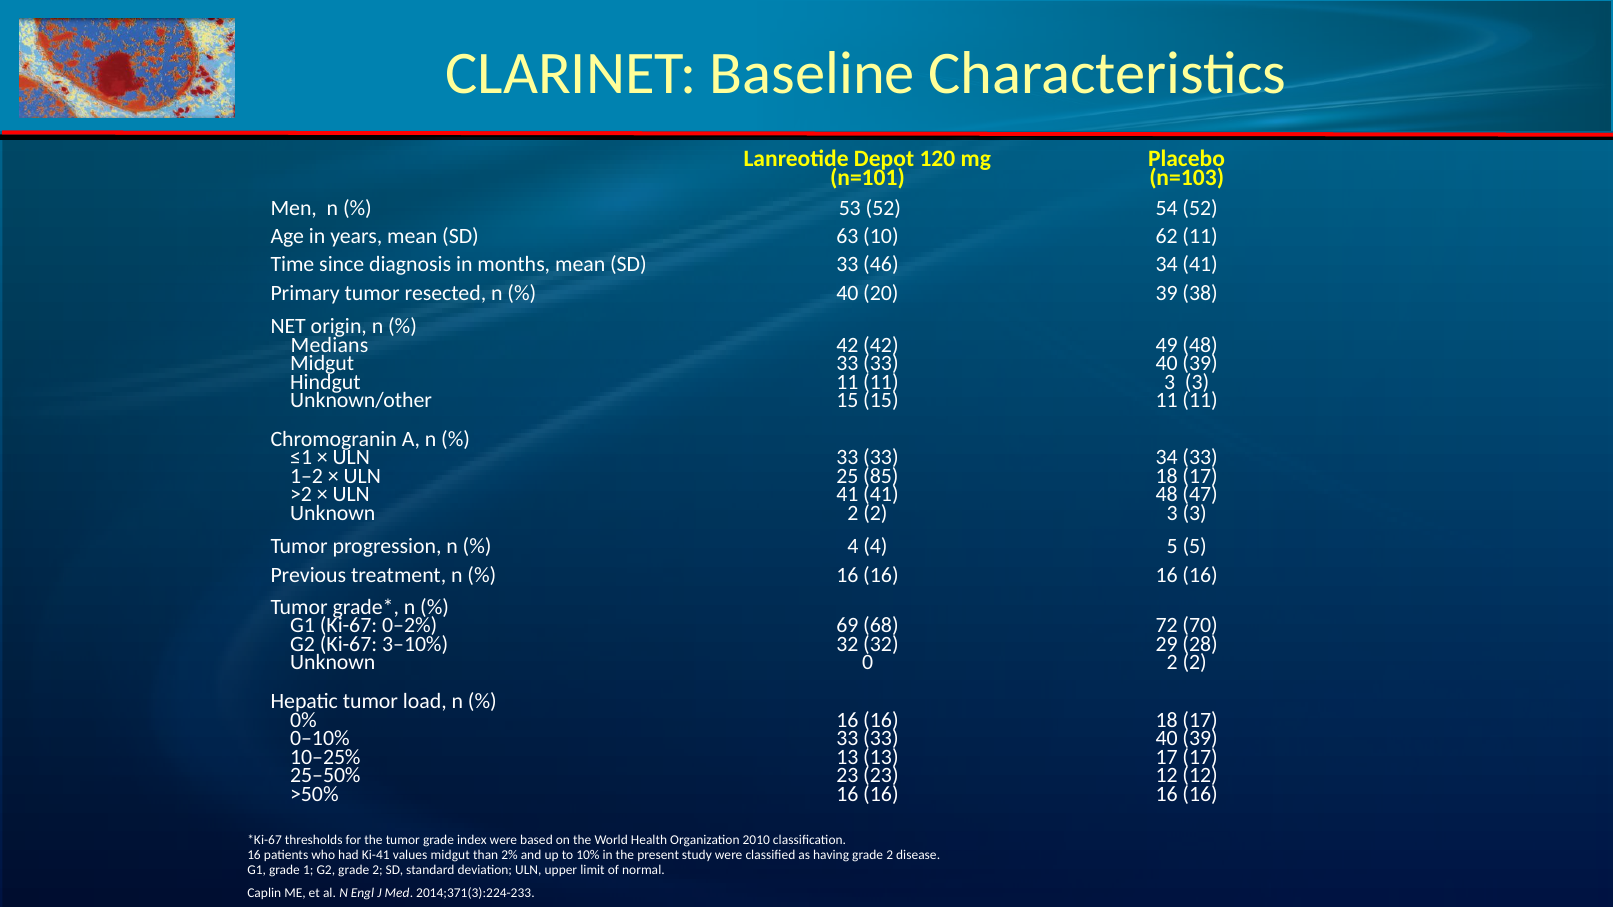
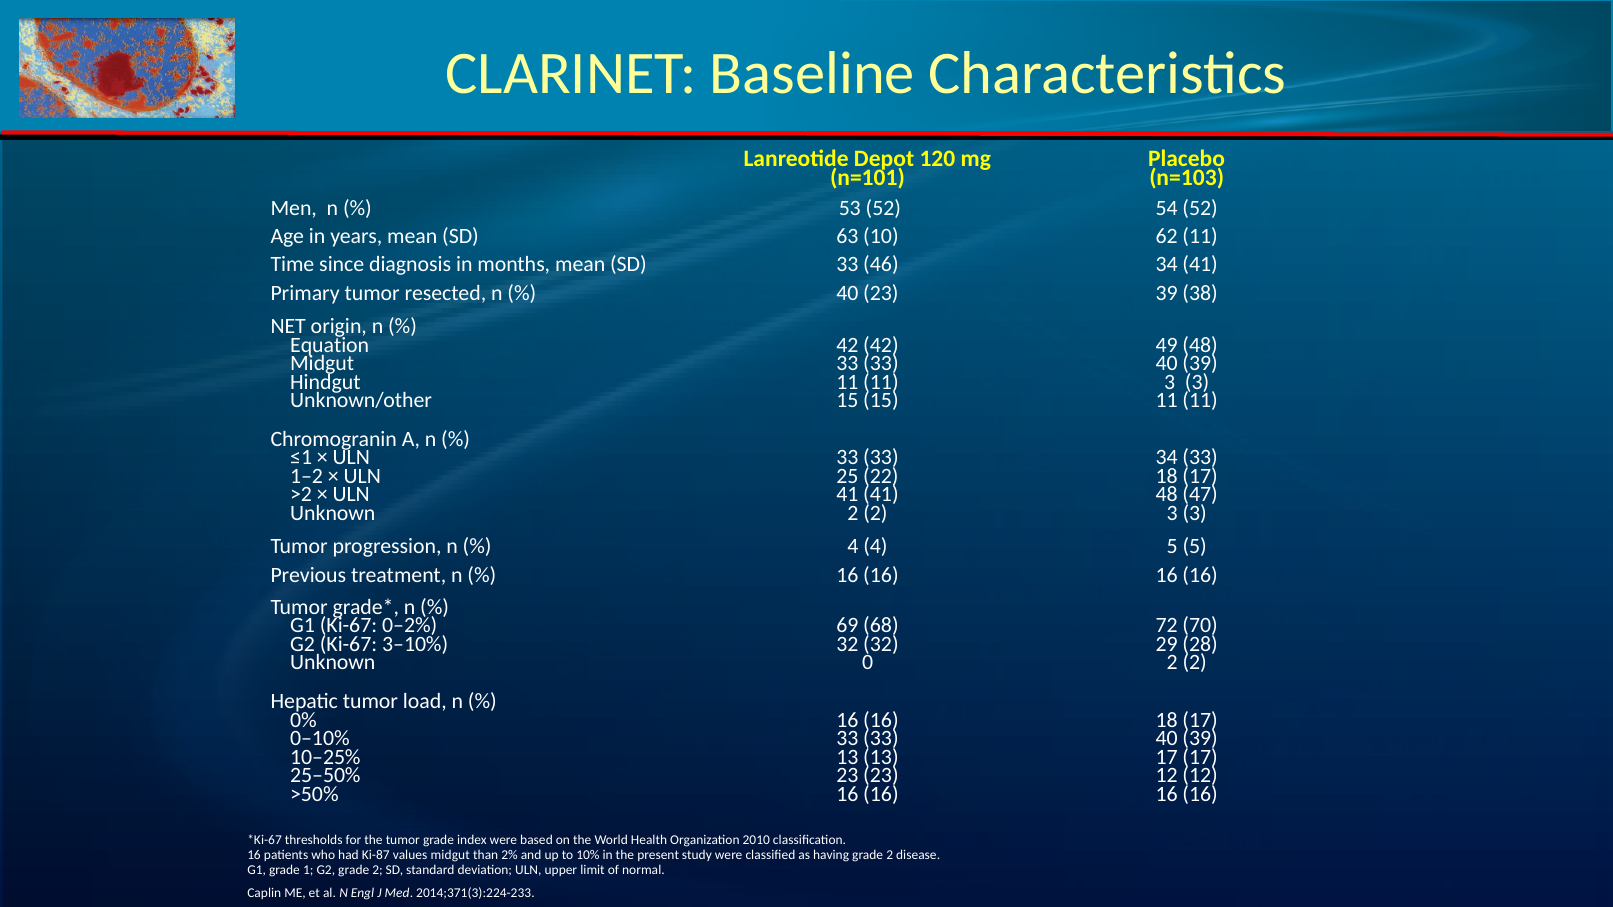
40 20: 20 -> 23 (881, 293)
Medians: Medians -> Equation (330, 345)
85: 85 -> 22 (881, 476)
Ki-41: Ki-41 -> Ki-87 (376, 856)
